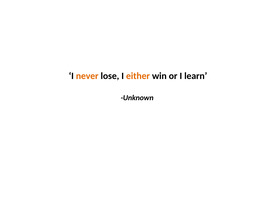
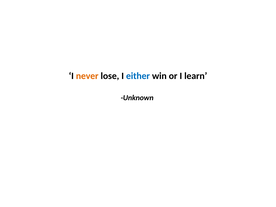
either colour: orange -> blue (138, 76)
